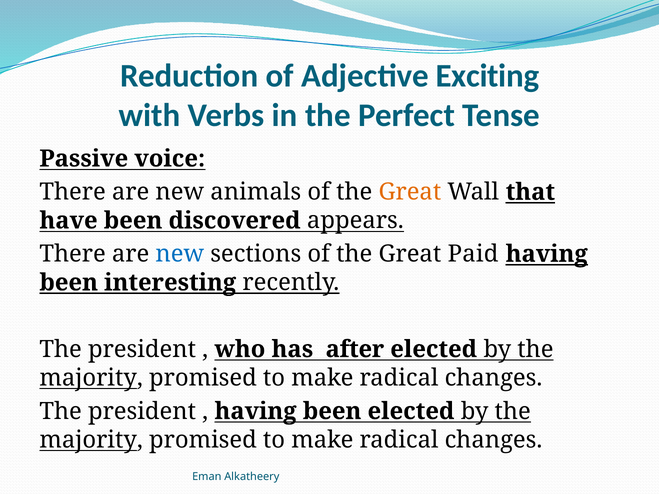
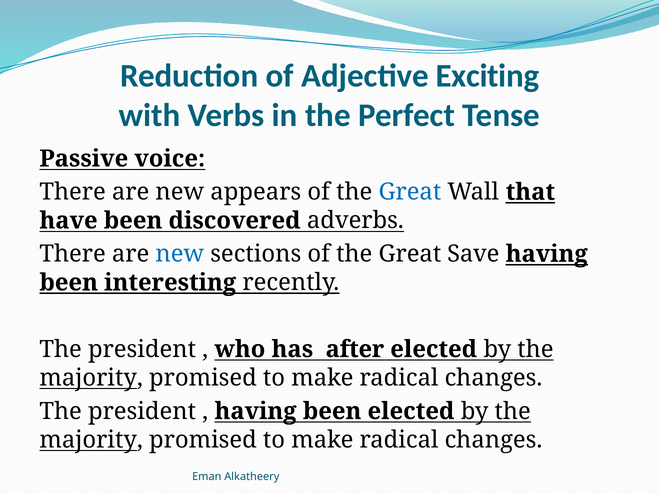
animals: animals -> appears (256, 192)
Great colour: orange -> blue (410, 192)
appears: appears -> adverbs (355, 221)
Paid: Paid -> Save (473, 254)
